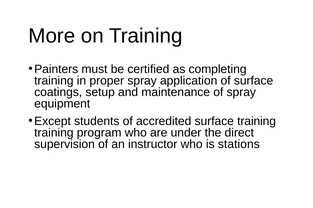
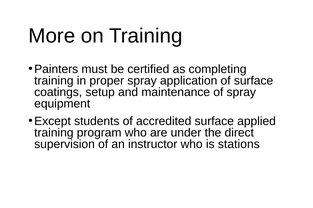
surface training: training -> applied (257, 121)
